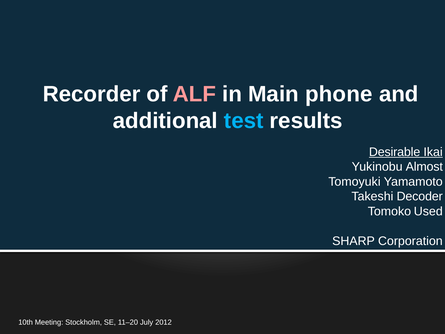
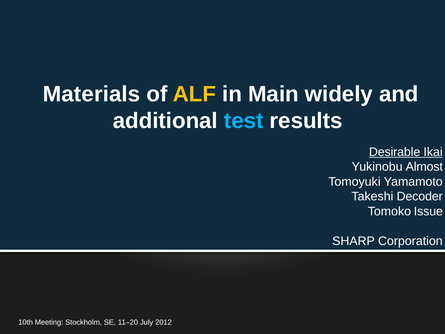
Recorder: Recorder -> Materials (92, 94)
ALF colour: pink -> yellow (194, 94)
phone: phone -> widely (339, 94)
Used: Used -> Issue (428, 211)
